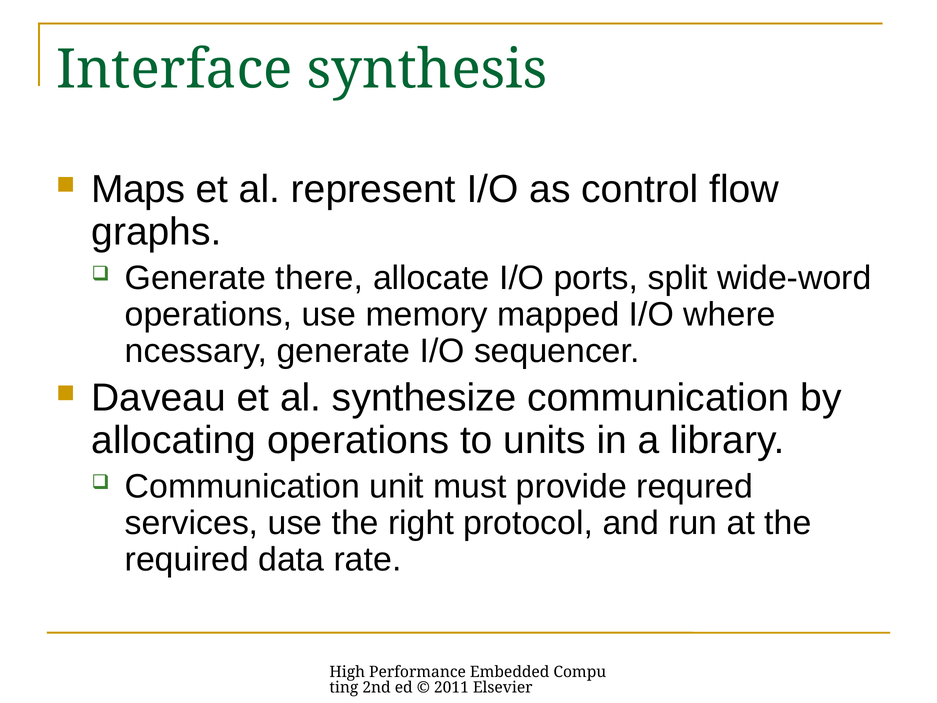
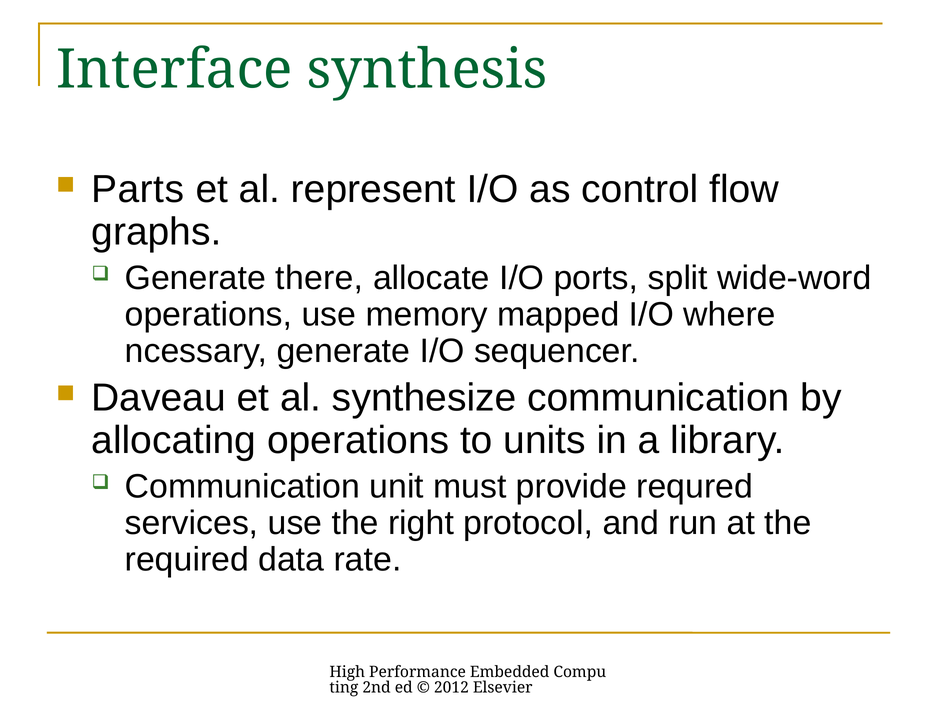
Maps: Maps -> Parts (138, 189)
2011: 2011 -> 2012 (451, 687)
